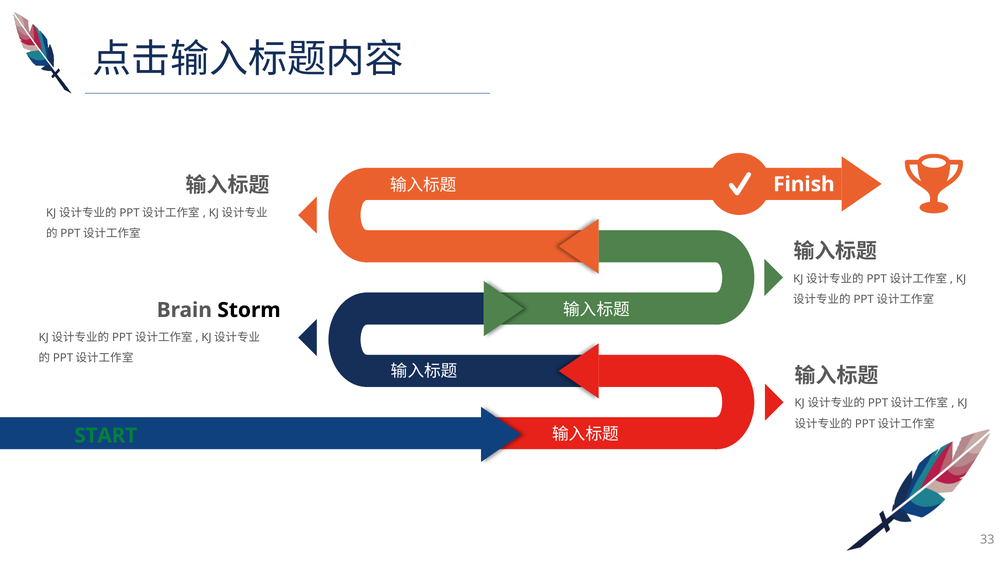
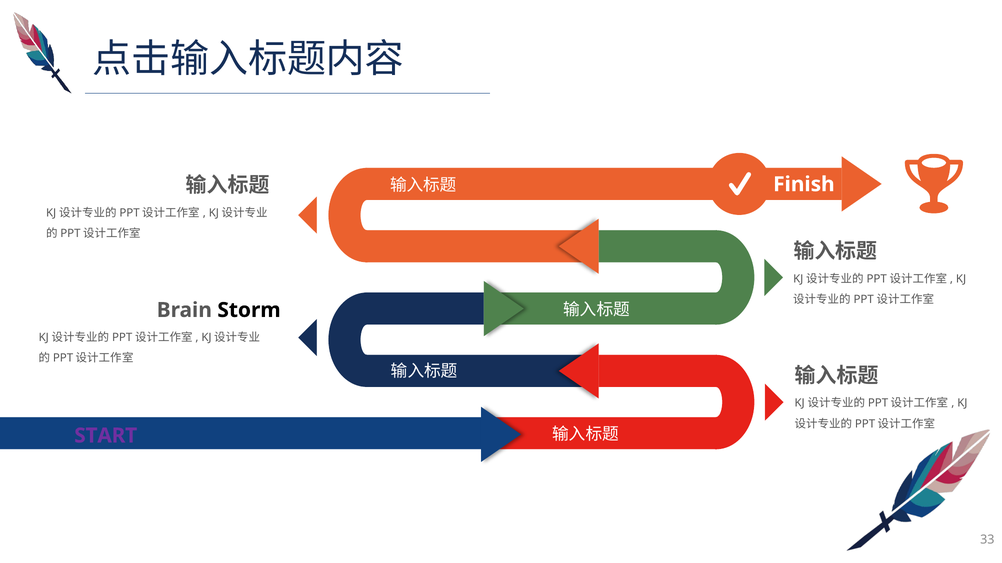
START colour: green -> purple (106, 436)
